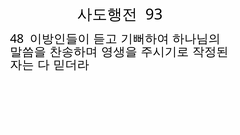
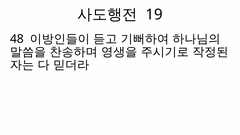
93: 93 -> 19 (154, 14)
